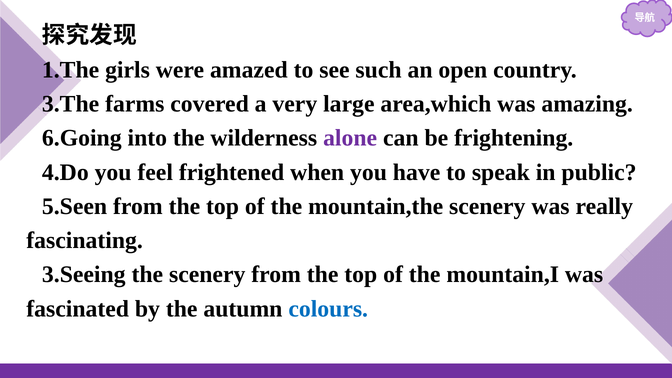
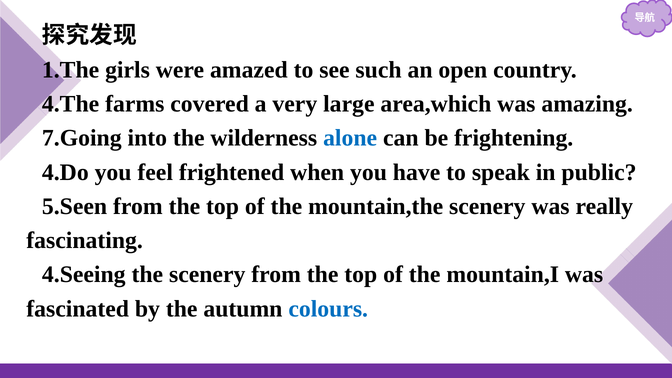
3.The: 3.The -> 4.The (71, 104)
6.Going: 6.Going -> 7.Going (82, 138)
alone colour: purple -> blue (350, 138)
3.Seeing: 3.Seeing -> 4.Seeing (84, 275)
